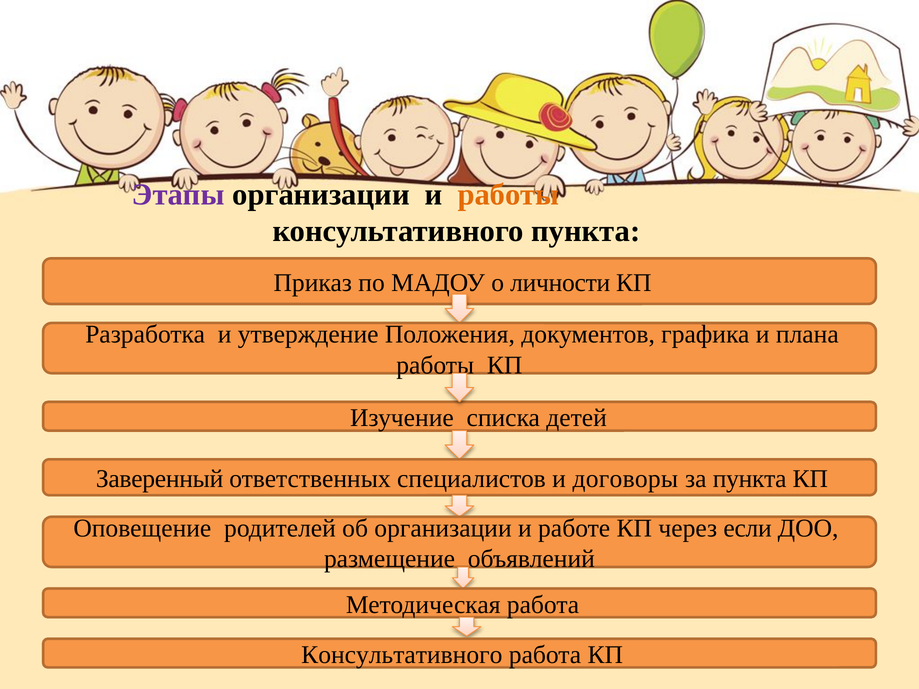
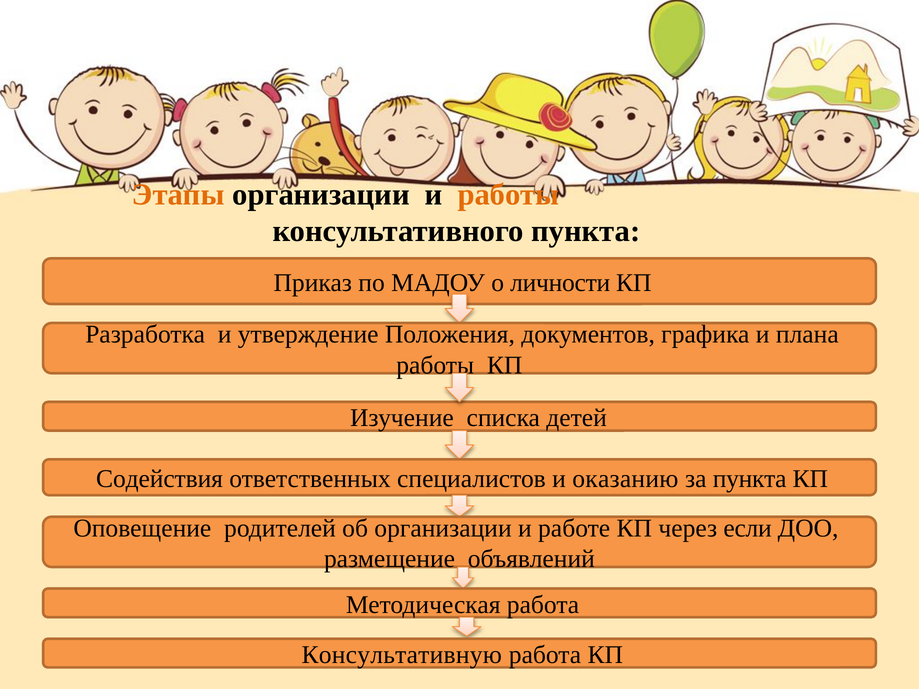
Этапы colour: purple -> orange (178, 195)
Заверенный: Заверенный -> Содействия (160, 479)
договоры: договоры -> оказанию (625, 479)
Консультативного: Консультативного -> Консультативную (402, 655)
